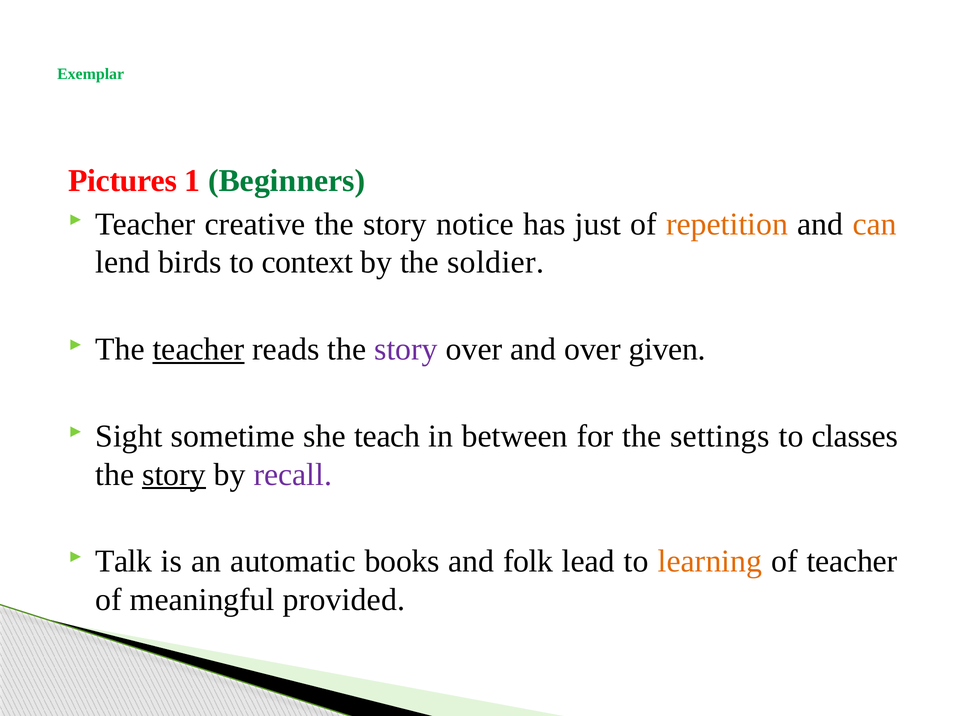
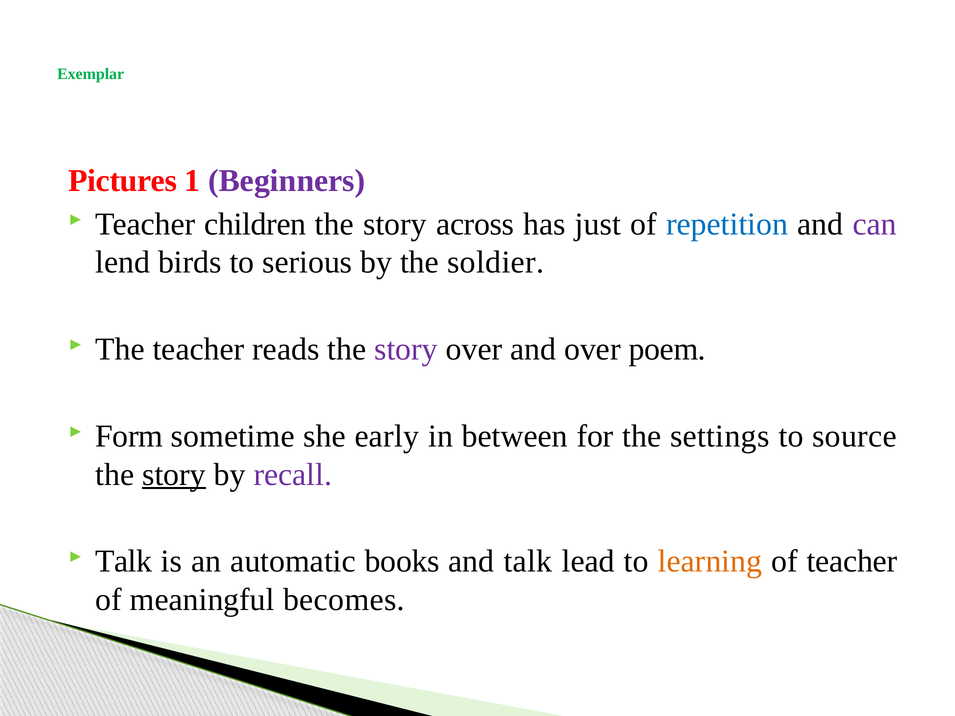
Beginners colour: green -> purple (287, 181)
creative: creative -> children (255, 224)
notice: notice -> across (475, 224)
repetition colour: orange -> blue (727, 224)
can colour: orange -> purple (875, 224)
context: context -> serious (307, 262)
teacher underline: present -> none (199, 349)
given: given -> poem (667, 349)
Sight: Sight -> Form (129, 436)
teach: teach -> early (387, 436)
classes: classes -> source (855, 436)
and folk: folk -> talk (528, 562)
provided: provided -> becomes (344, 600)
